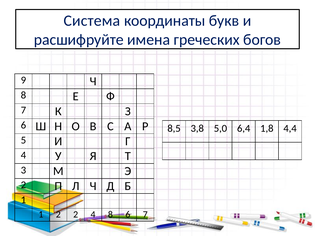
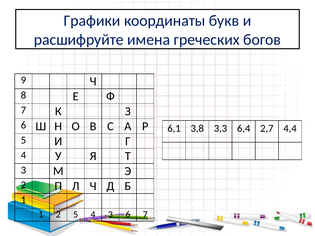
Система: Система -> Графики (92, 21)
8,5: 8,5 -> 6,1 (174, 129)
5,0: 5,0 -> 3,3 (220, 129)
1,8: 1,8 -> 2,7 (267, 129)
2 2: 2 -> 5 (76, 215)
4 8: 8 -> 3 (110, 215)
